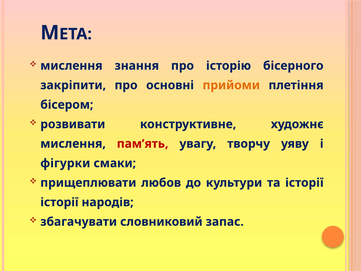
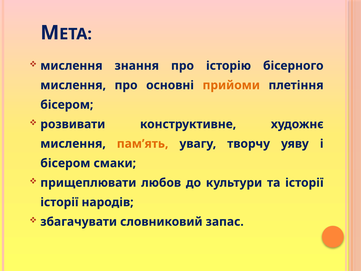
закріпити: закріпити -> мислення (73, 85)
пам’ять colour: red -> orange (143, 144)
фігурки: фігурки -> бісером (65, 163)
